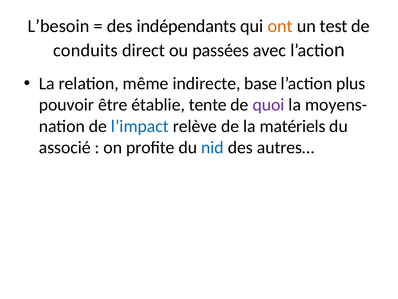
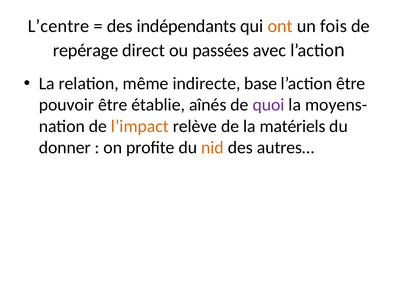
L’besoin: L’besoin -> L’centre (58, 26)
test: test -> fois (333, 26)
conduits: conduits -> repérage (86, 50)
l’action plus: plus -> être (351, 83)
tente: tente -> aînés (208, 105)
l’impact colour: blue -> orange (140, 126)
associé: associé -> donner (65, 147)
nid colour: blue -> orange (212, 147)
